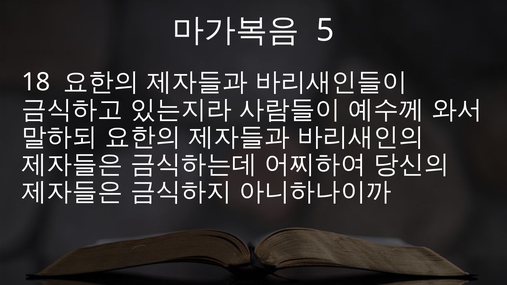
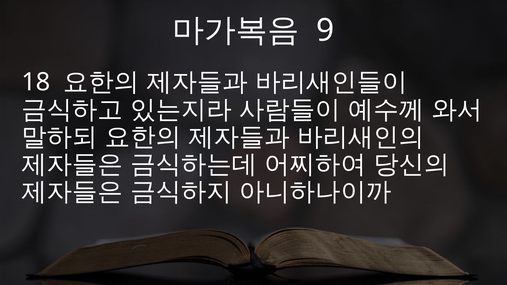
5: 5 -> 9 (325, 31)
